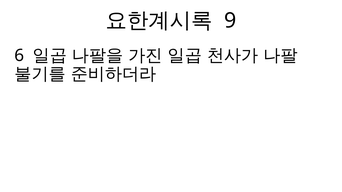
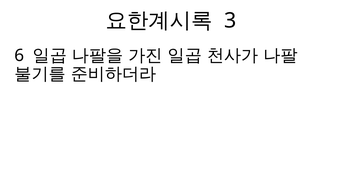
9: 9 -> 3 (230, 21)
